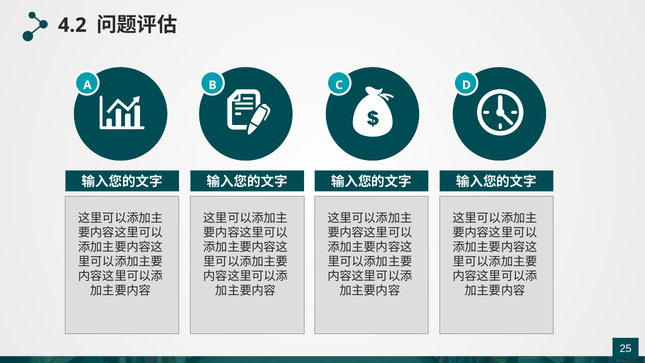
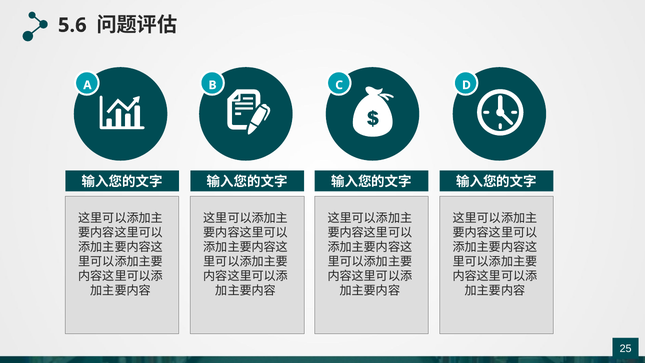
4.2: 4.2 -> 5.6 (72, 25)
